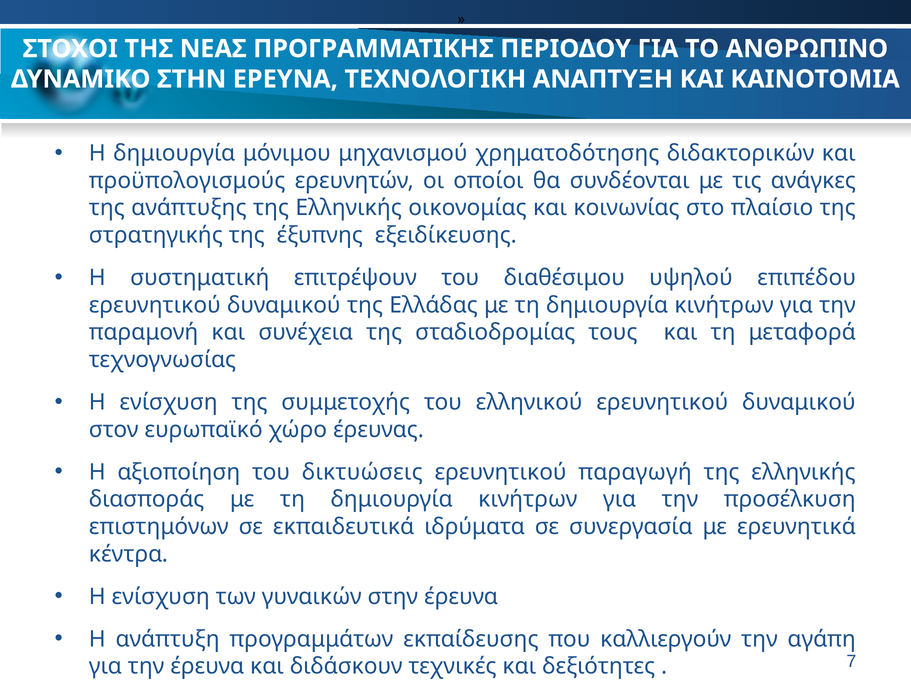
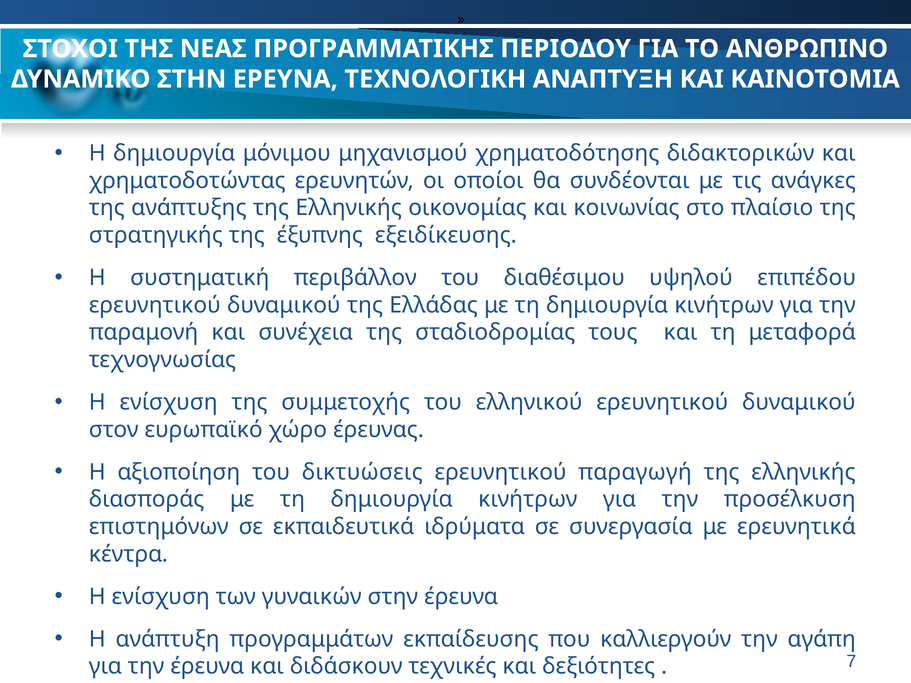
προϋπολογισμούς: προϋπολογισμούς -> χρηματοδοτώντας (187, 181)
επιτρέψουν: επιτρέψουν -> περιβάλλον (355, 278)
